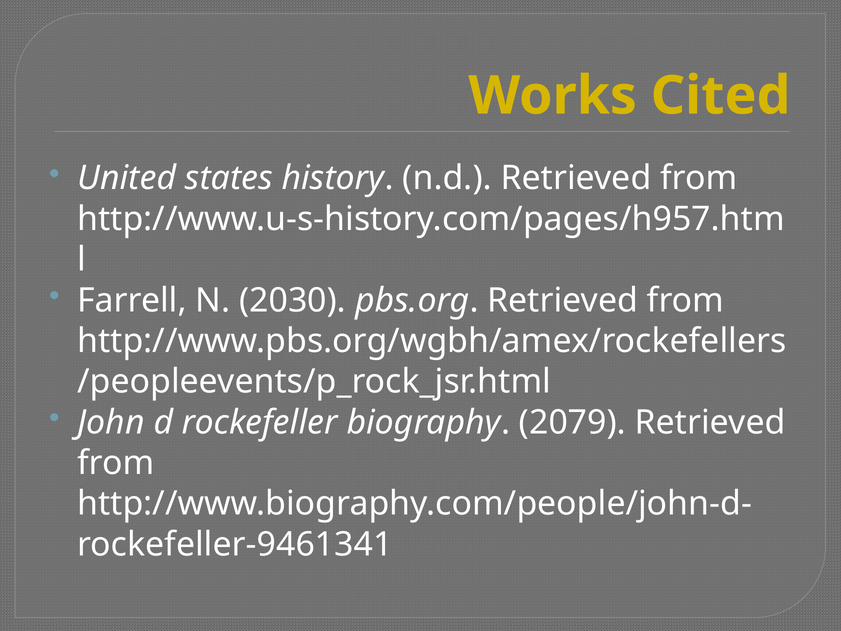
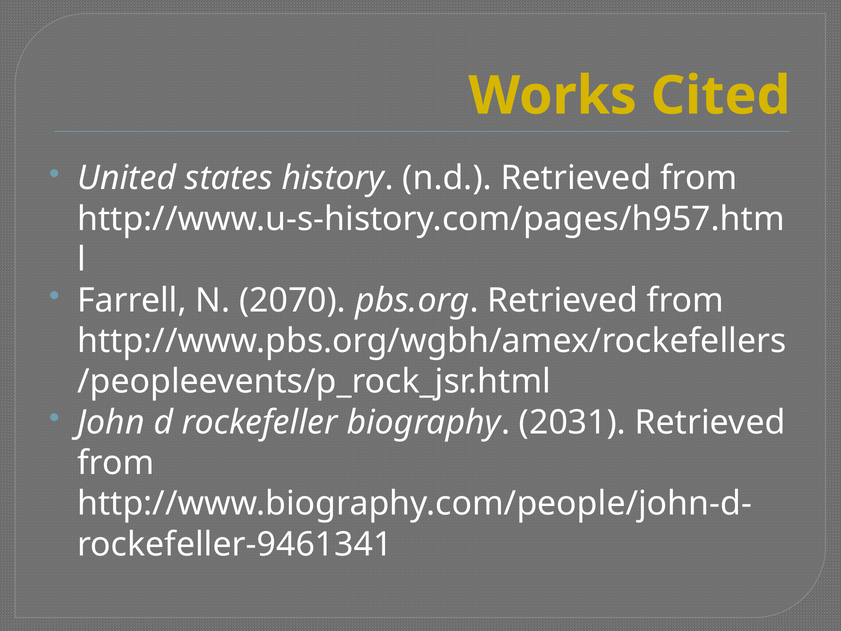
2030: 2030 -> 2070 (293, 300)
2079: 2079 -> 2031 (572, 422)
